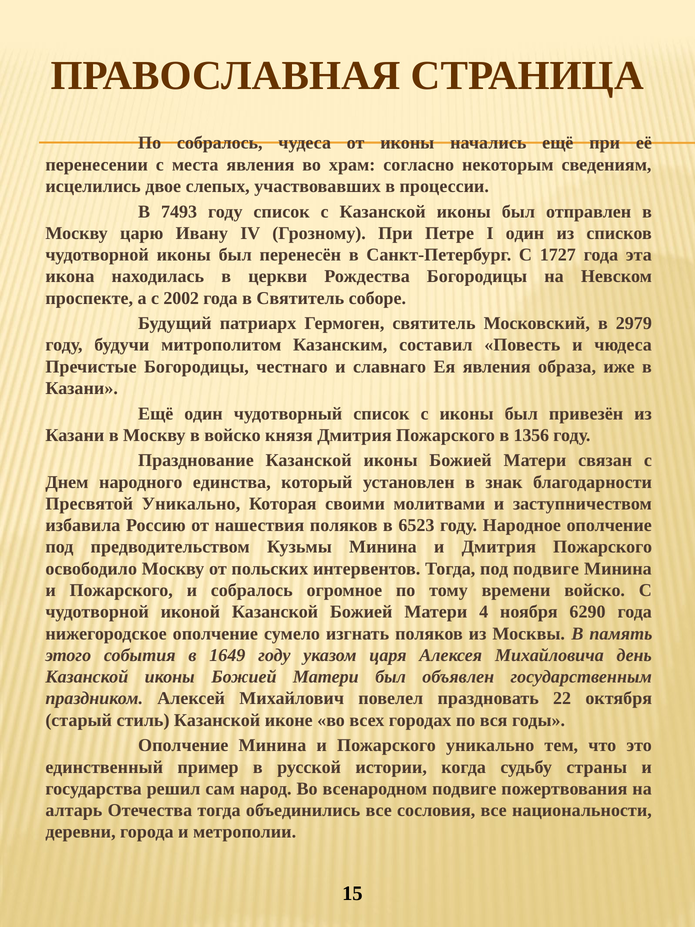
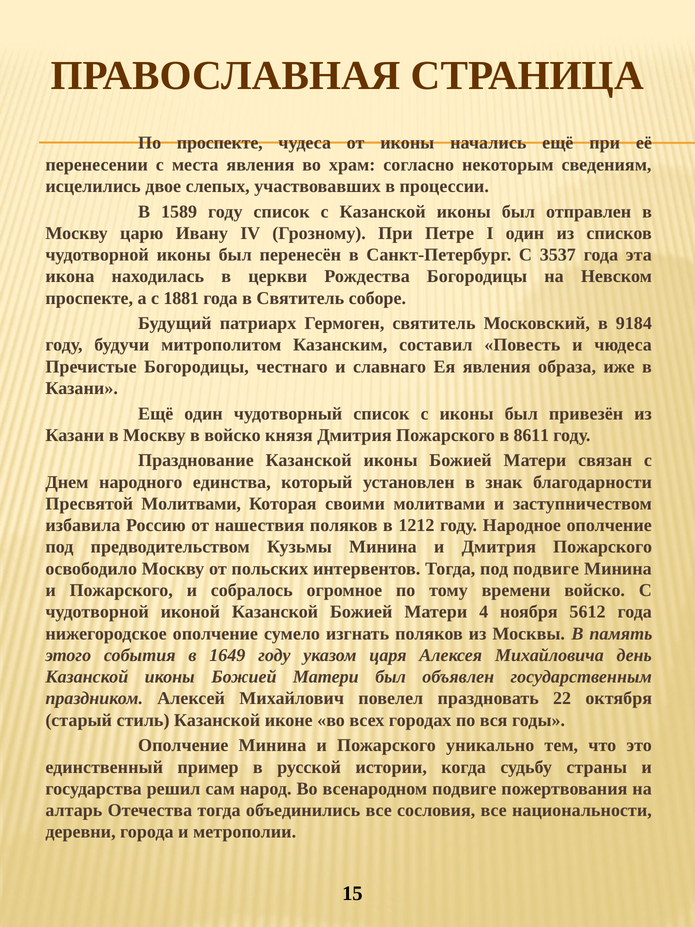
По собралось: собралось -> проспекте (220, 143)
7493: 7493 -> 1589 (179, 211)
1727: 1727 -> 3537 (558, 255)
2002: 2002 -> 1881 (181, 298)
2979: 2979 -> 9184 (634, 323)
1356: 1356 -> 8611 (531, 435)
Пресвятой Уникально: Уникально -> Молитвами (191, 504)
6523: 6523 -> 1212 (416, 525)
6290: 6290 -> 5612 (588, 612)
